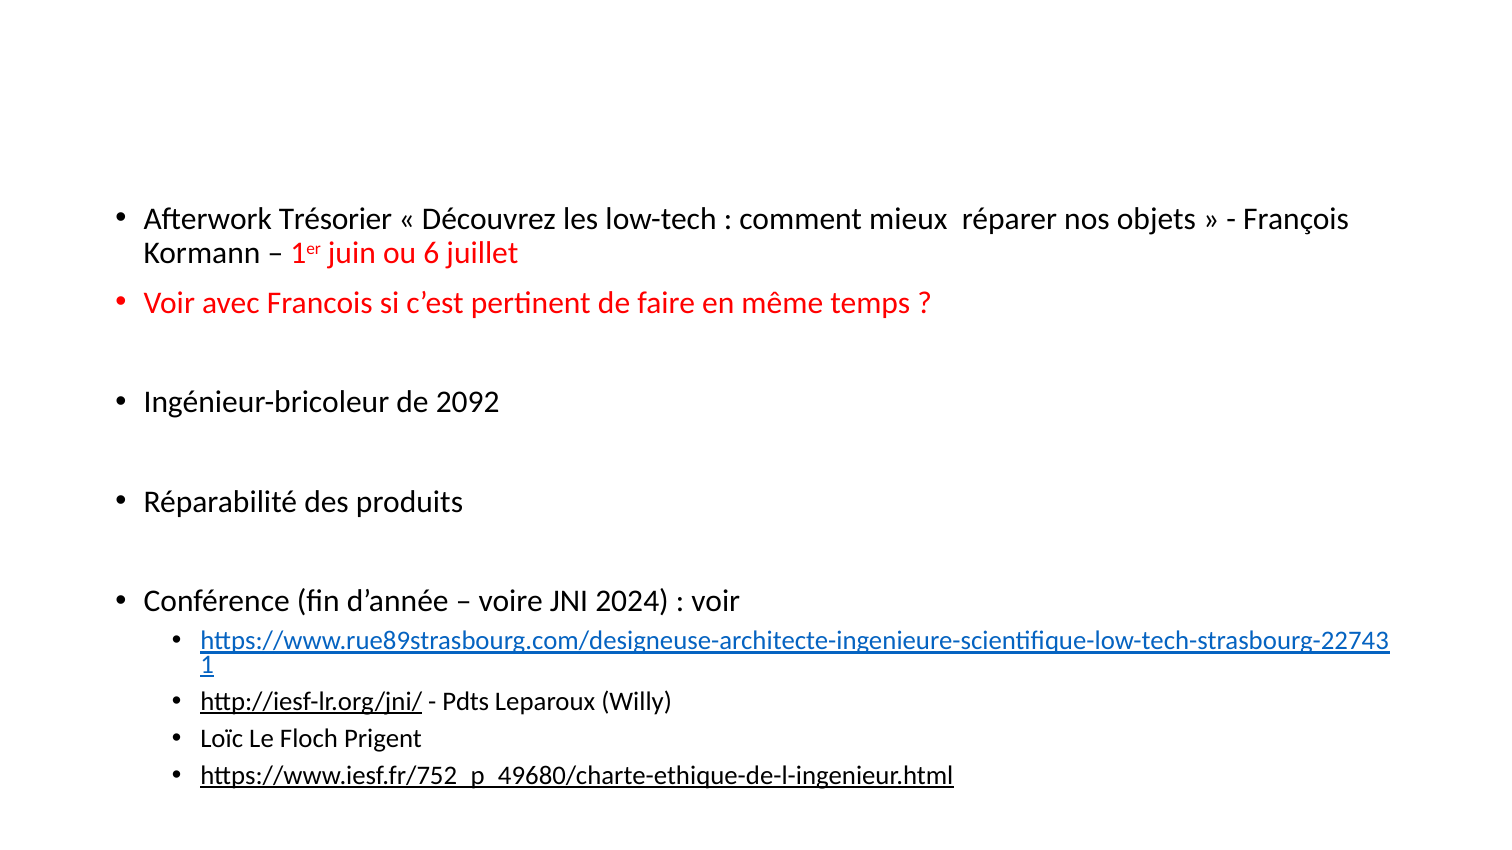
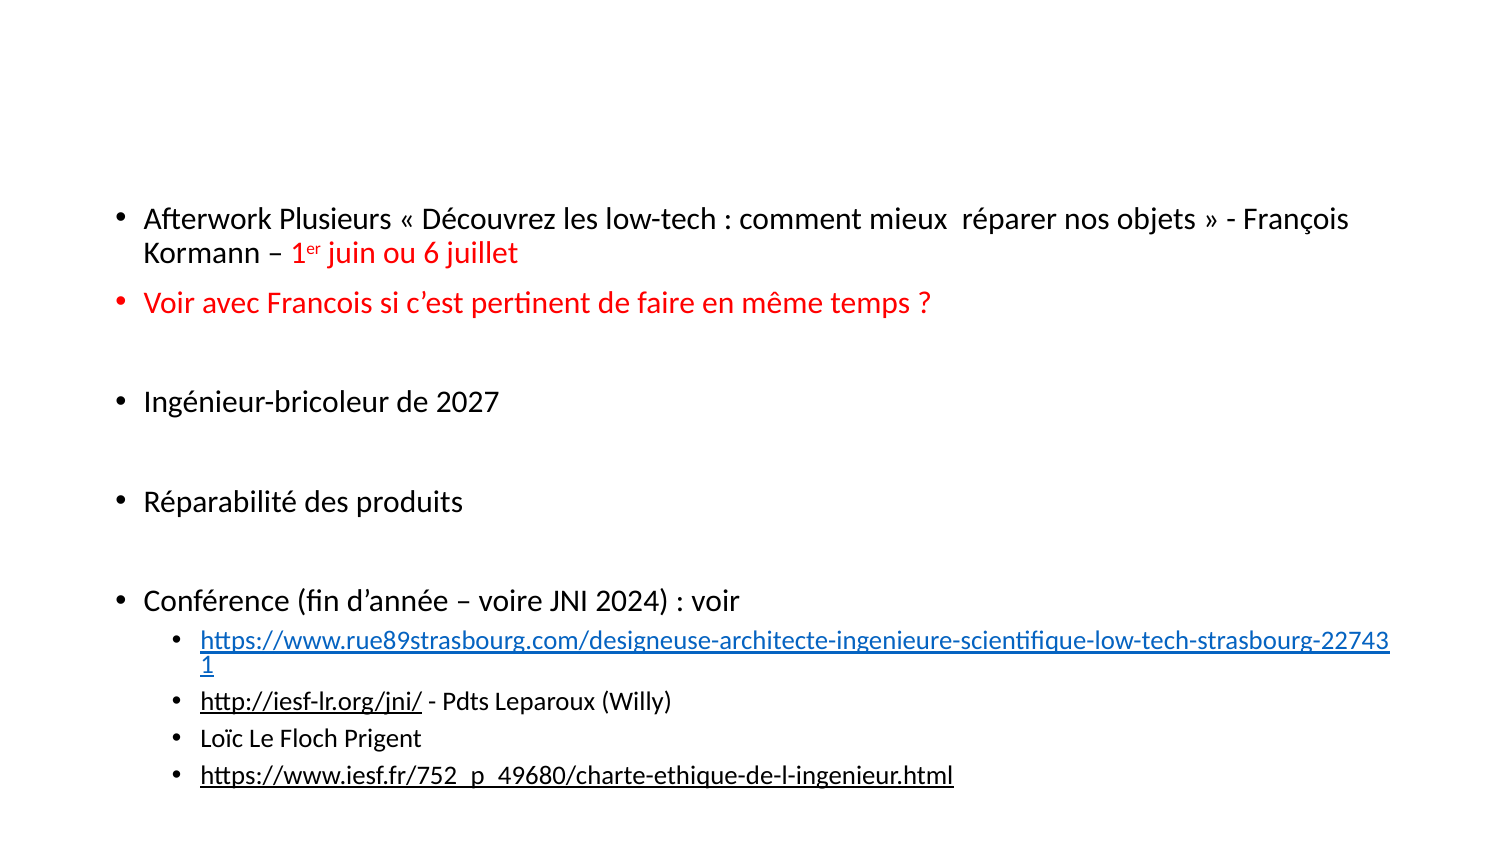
Trésorier: Trésorier -> Plusieurs (335, 219)
2092: 2092 -> 2027 (468, 402)
